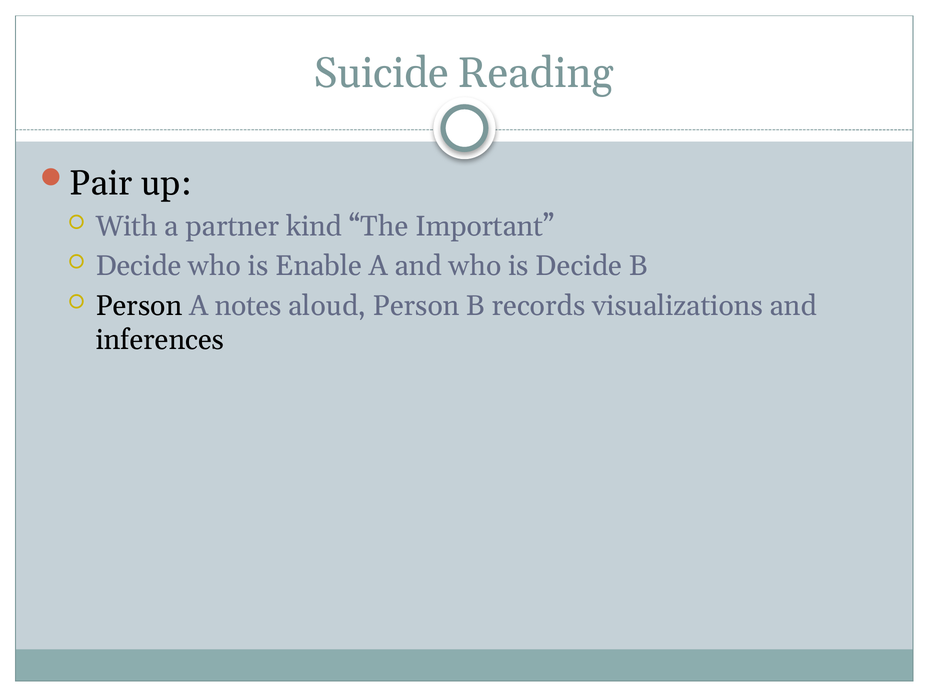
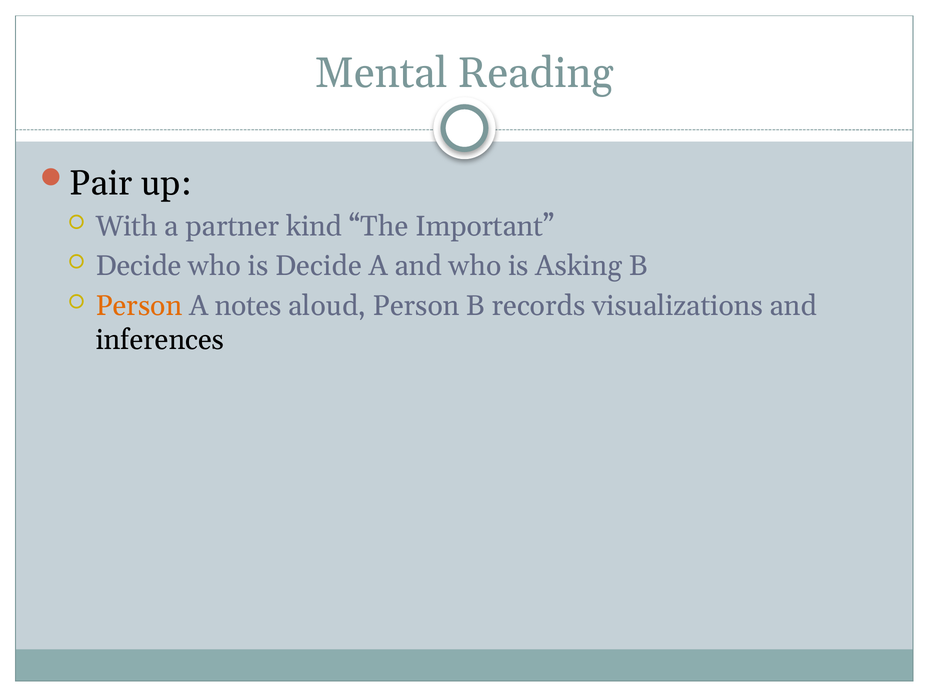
Suicide: Suicide -> Mental (381, 73)
is Enable: Enable -> Decide (318, 266)
is Decide: Decide -> Asking (579, 266)
Person colour: black -> orange (139, 306)
